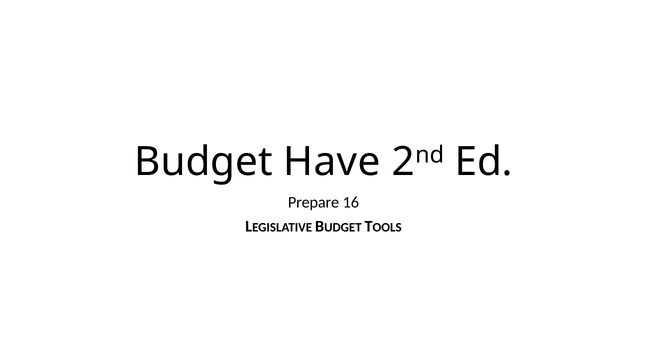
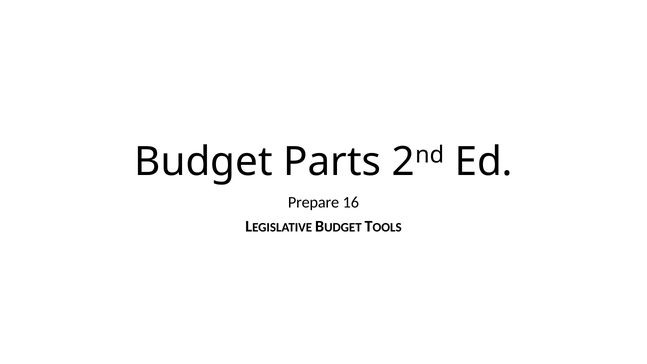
Have: Have -> Parts (332, 162)
